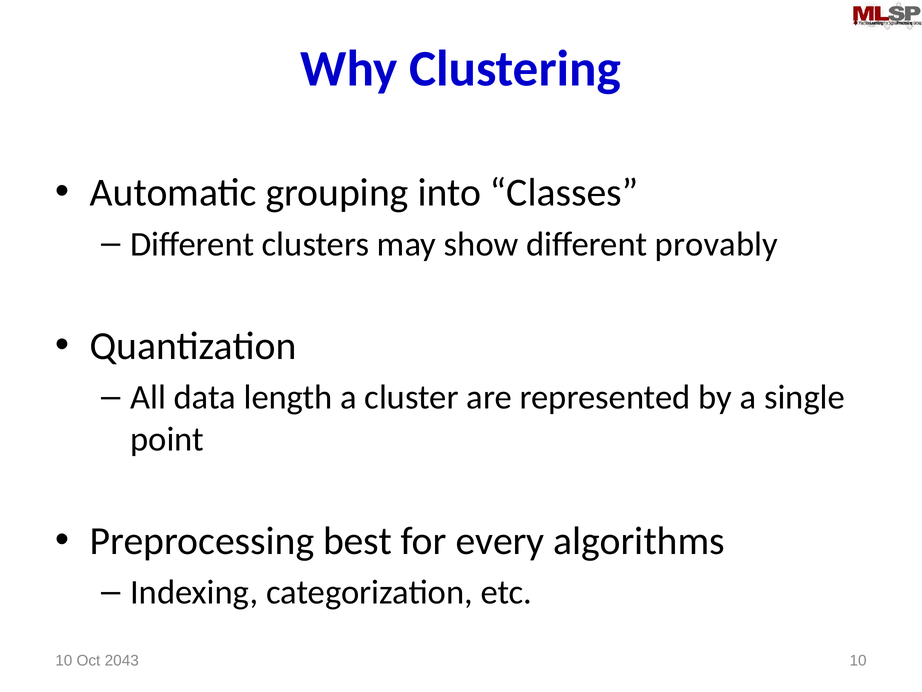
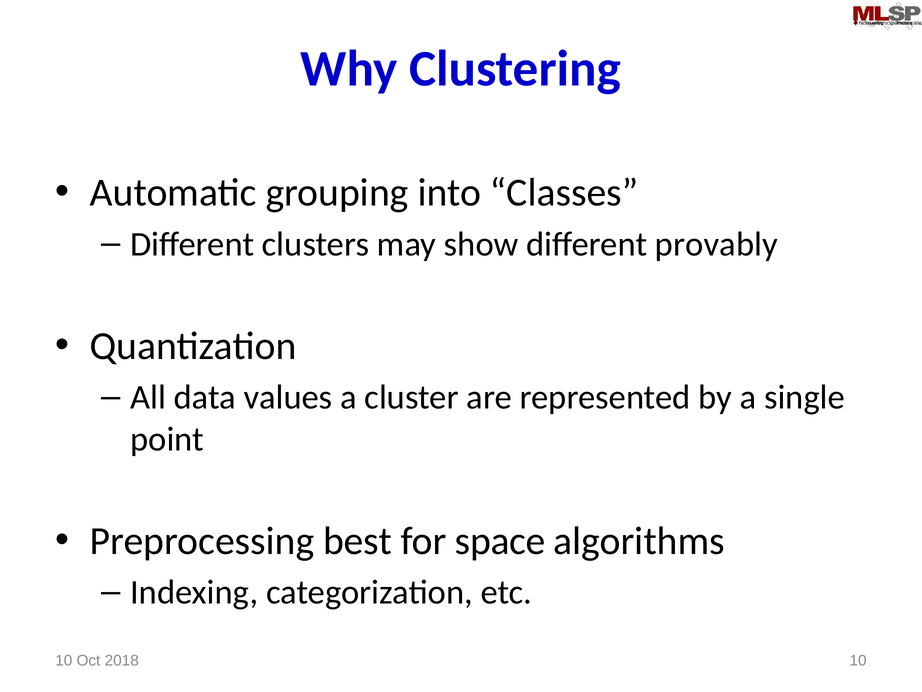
length: length -> values (288, 397)
every: every -> space (500, 541)
2043: 2043 -> 2018 (122, 660)
